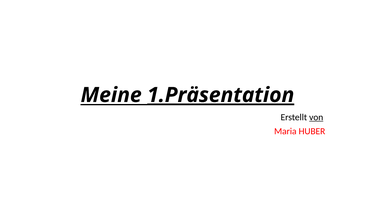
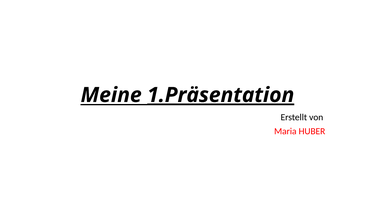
von underline: present -> none (316, 117)
